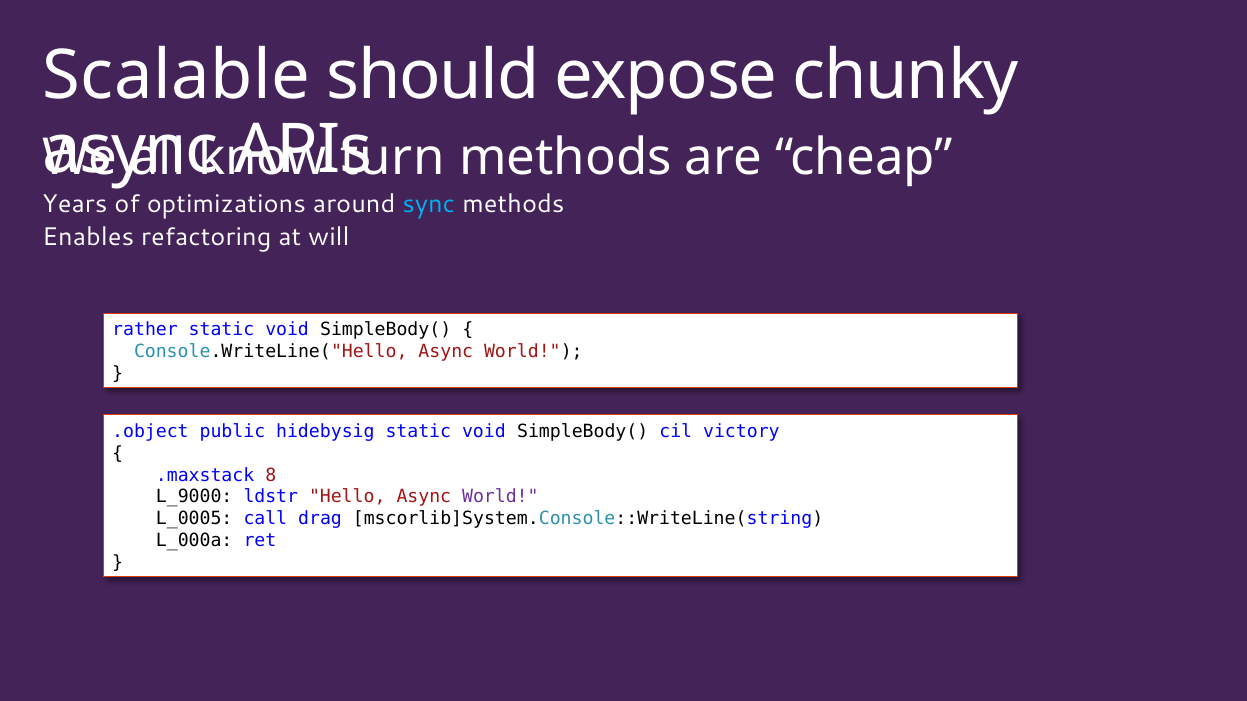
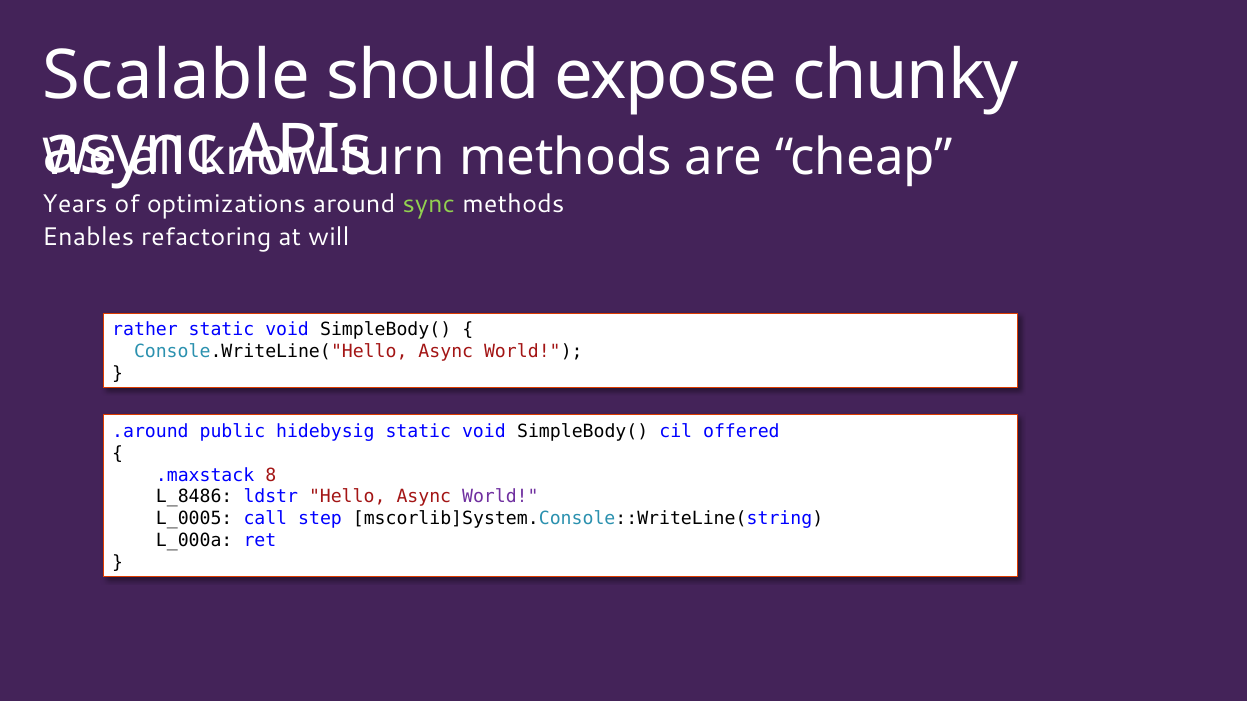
sync colour: light blue -> light green (429, 204)
.object: .object -> .around (150, 432)
victory: victory -> offered (741, 432)
L_9000: L_9000 -> L_8486 (194, 497)
drag: drag -> step (320, 519)
